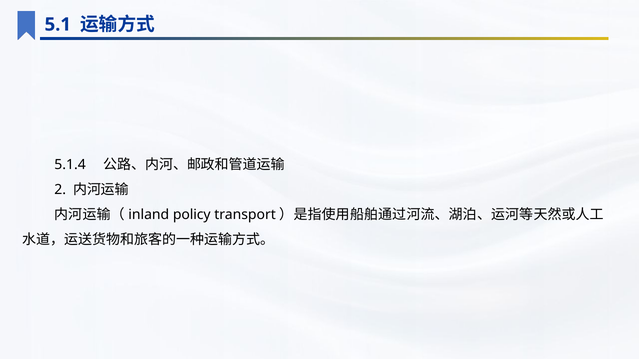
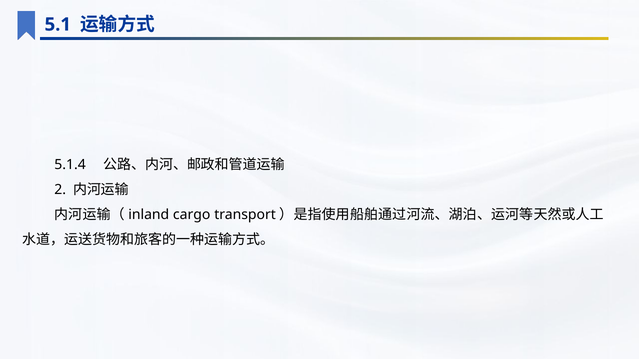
policy: policy -> cargo (192, 215)
